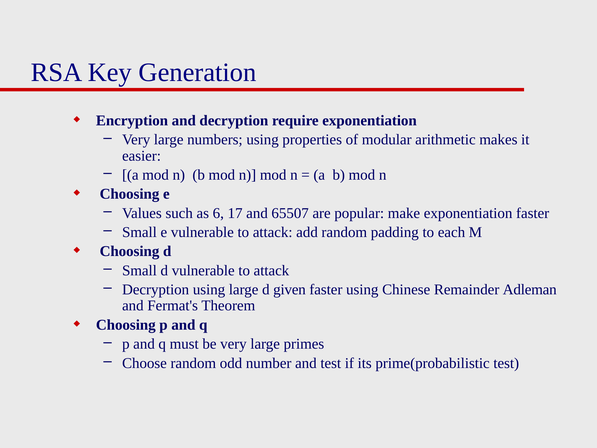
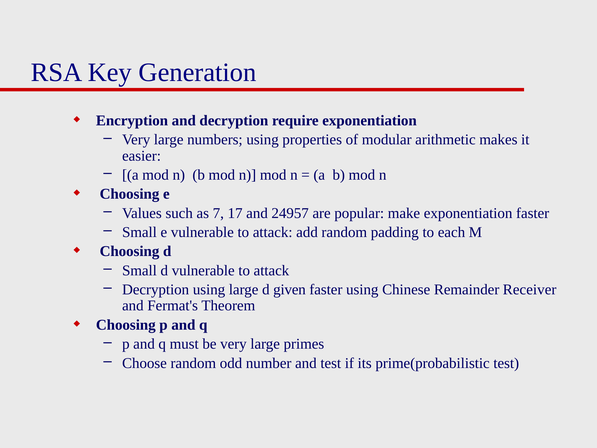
6: 6 -> 7 (218, 213)
65507: 65507 -> 24957 (290, 213)
Adleman: Adleman -> Receiver (530, 289)
